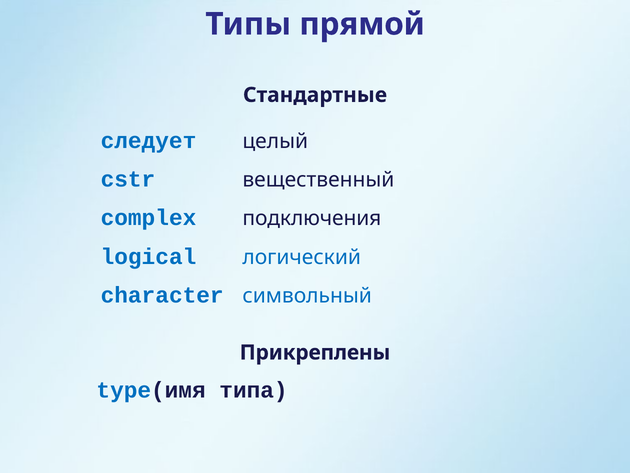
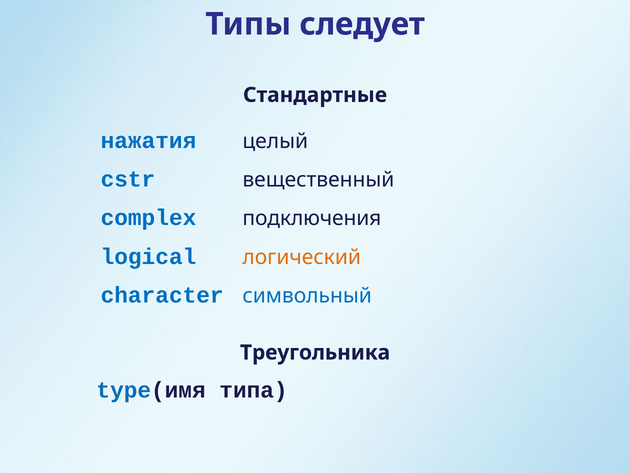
прямой: прямой -> следует (362, 24)
следует: следует -> нажатия (148, 140)
логический colour: blue -> orange (302, 257)
Прикреплены: Прикреплены -> Треугольника (315, 352)
